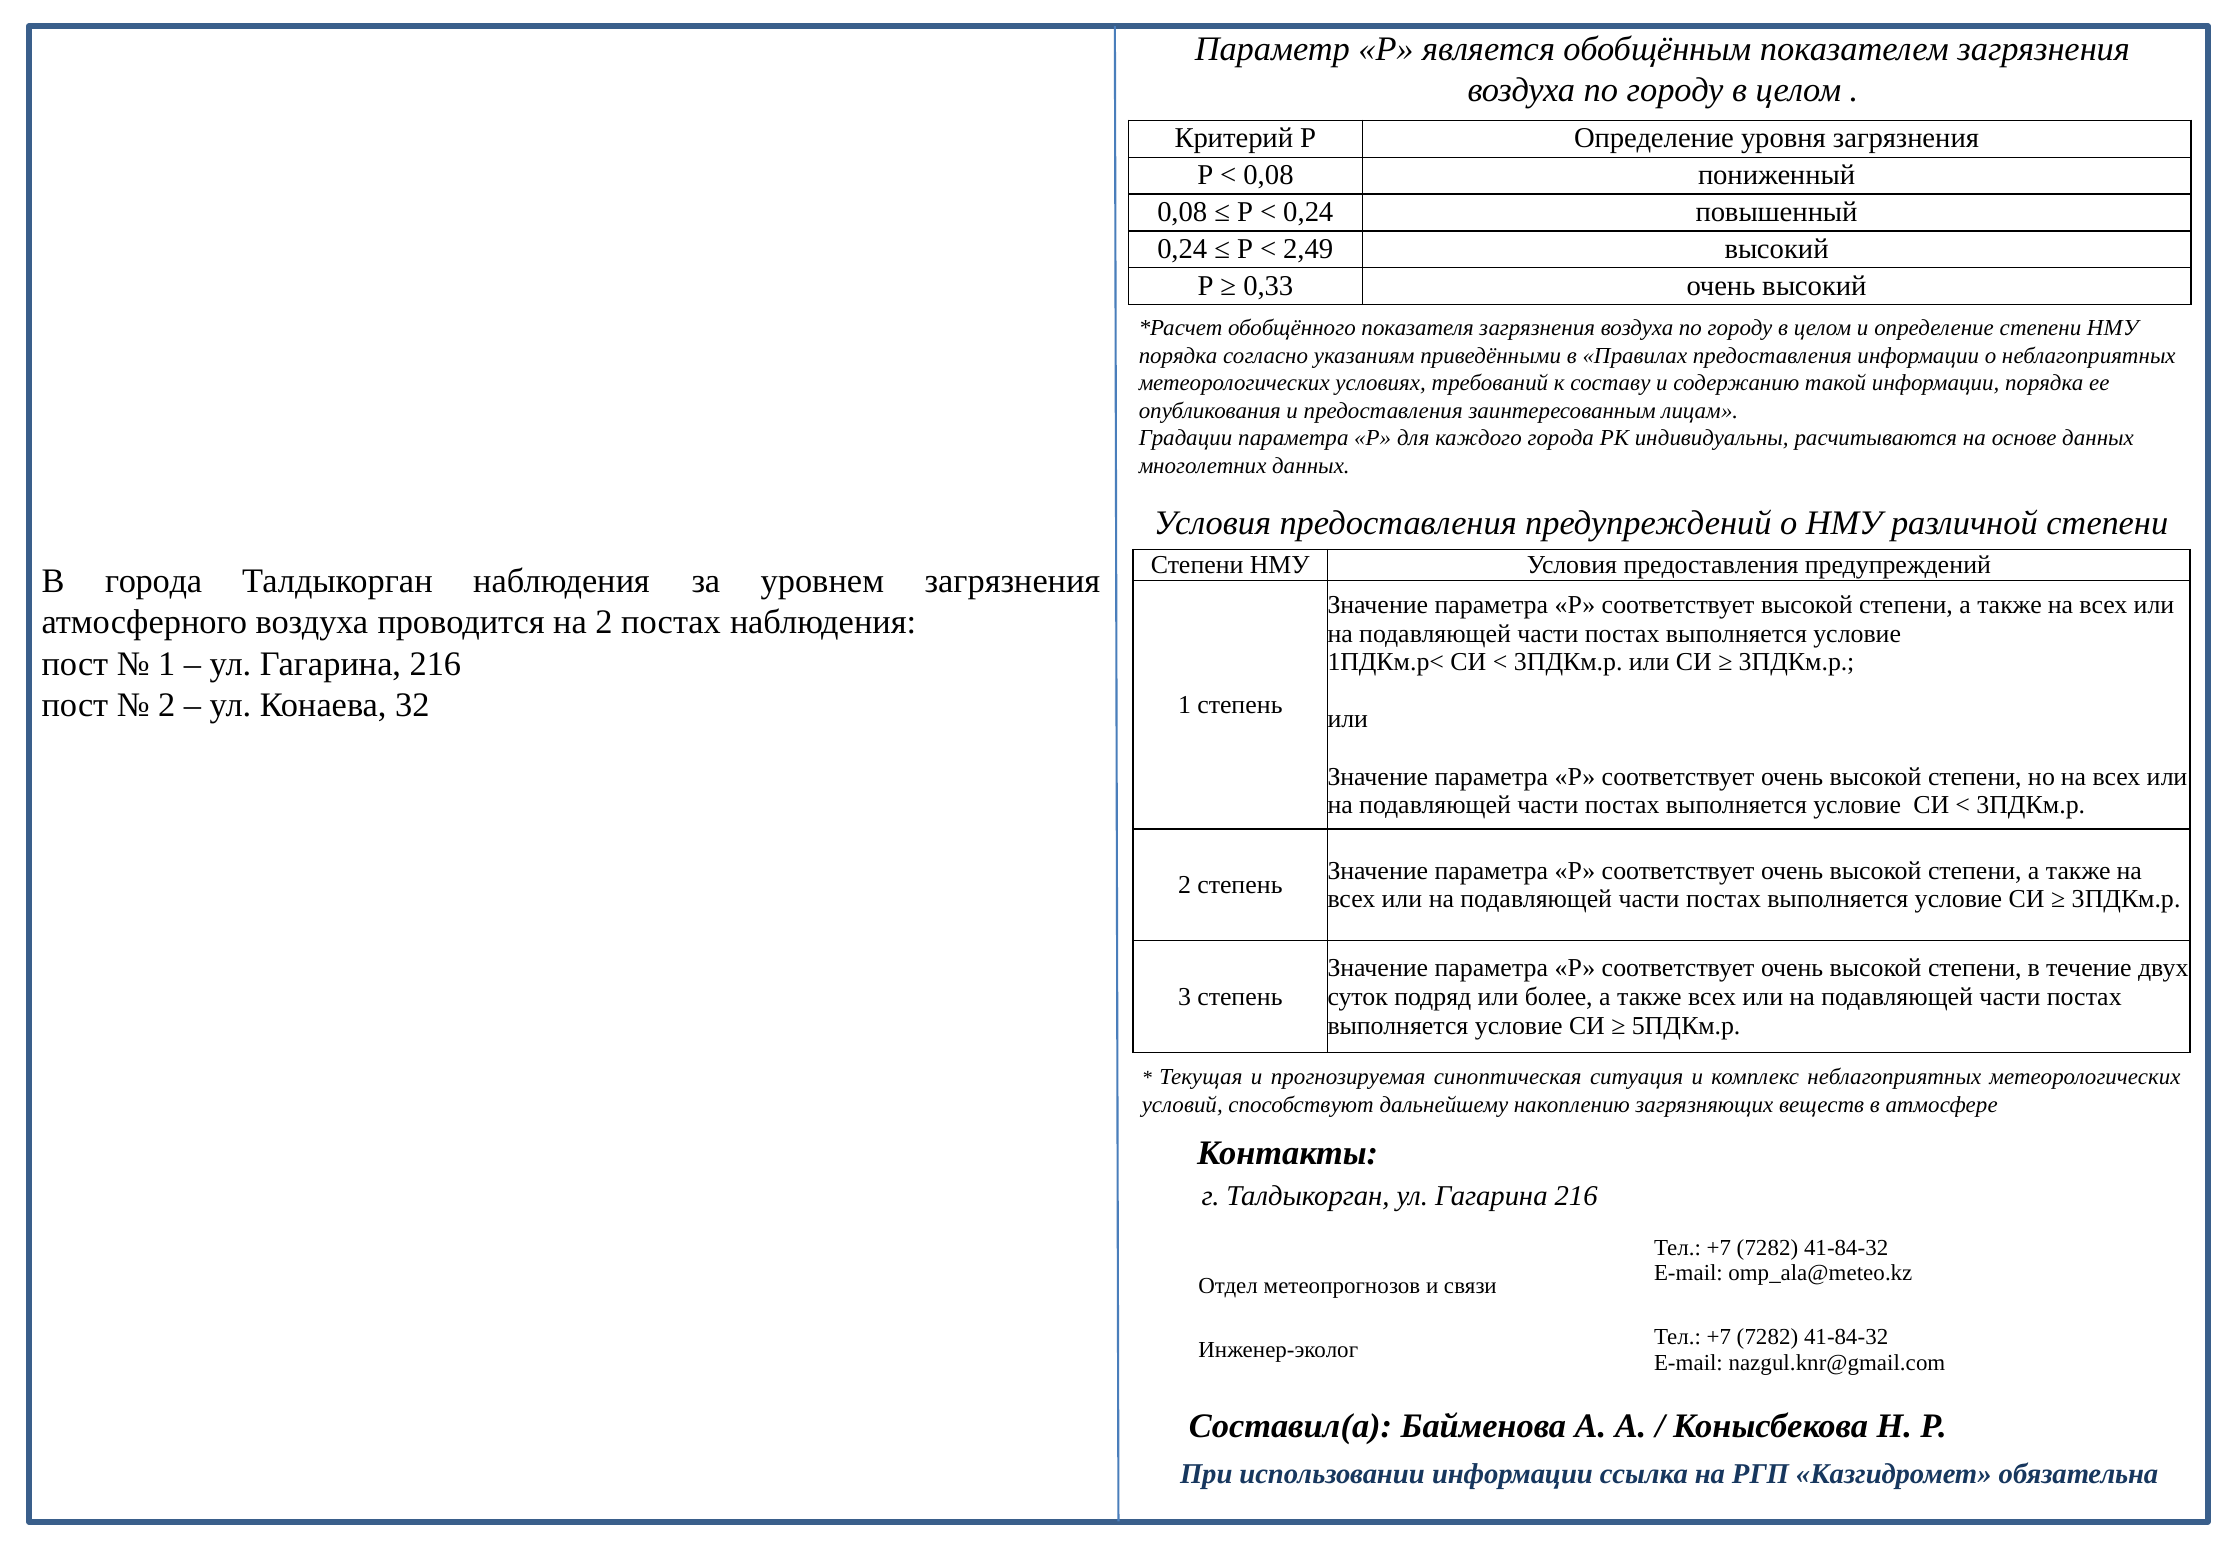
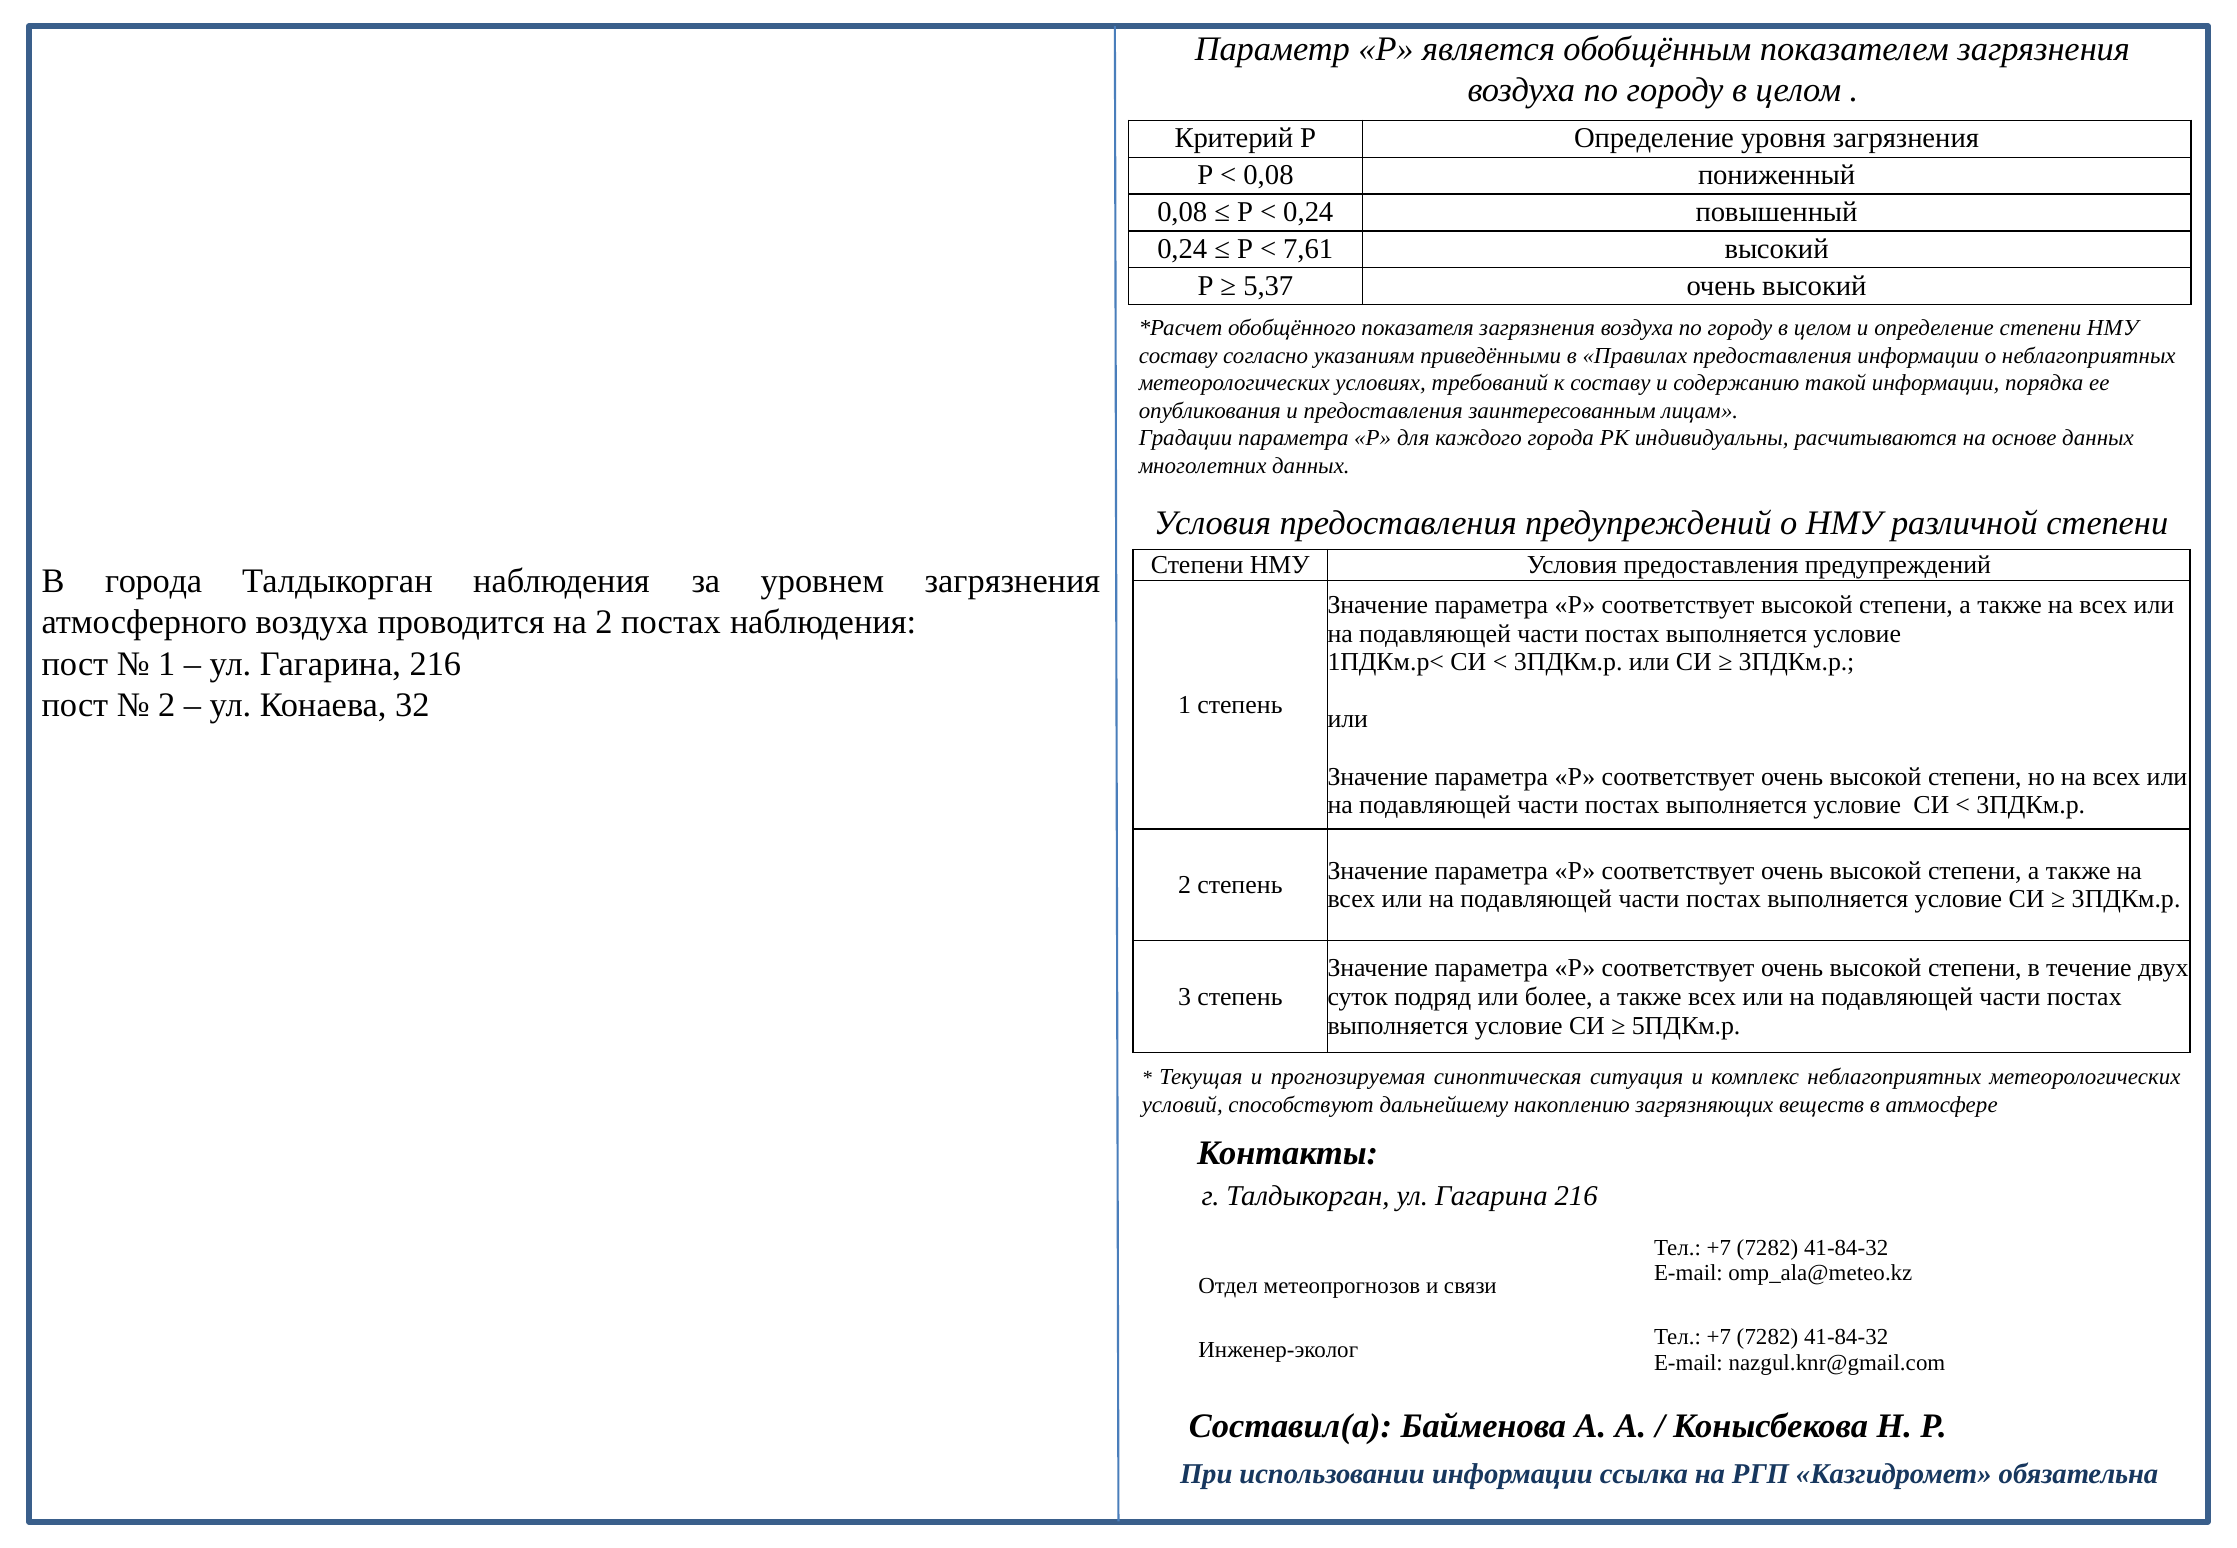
2,49: 2,49 -> 7,61 (1308, 249)
0,33: 0,33 -> 5,37 (1268, 286)
порядка: порядка -> составу (1178, 356)
